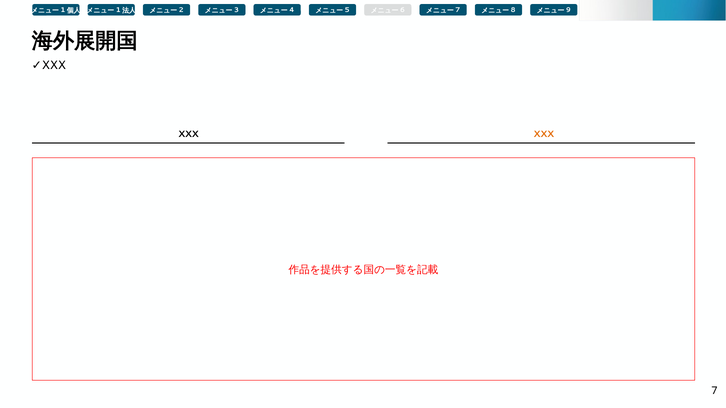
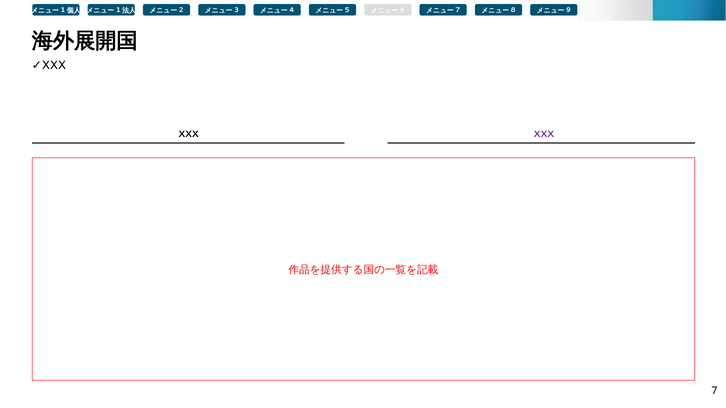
XXX colour: orange -> purple (544, 135)
